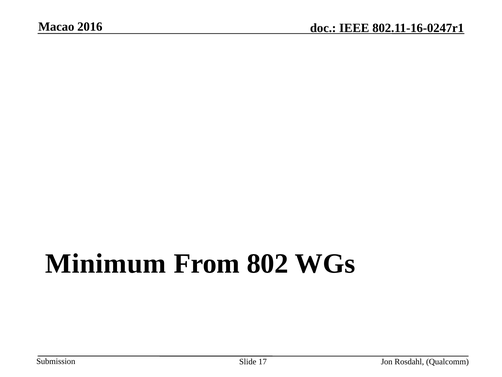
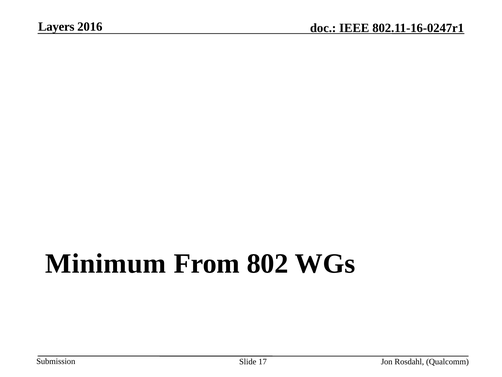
Macao: Macao -> Layers (56, 27)
